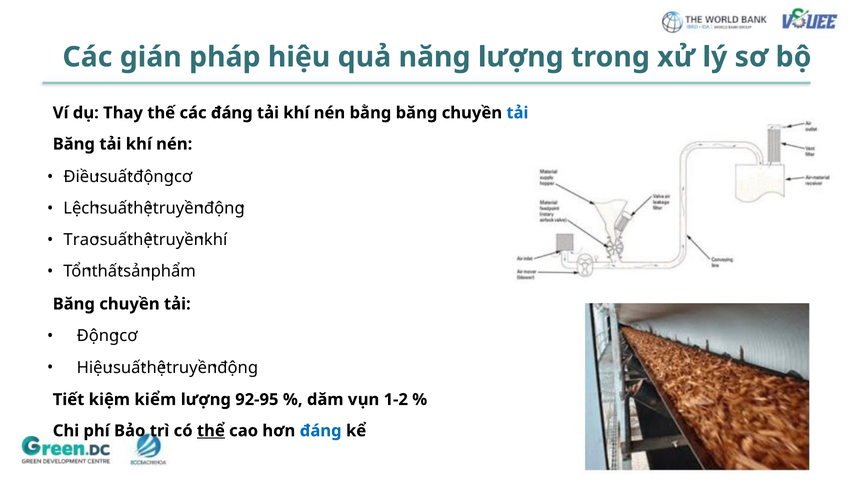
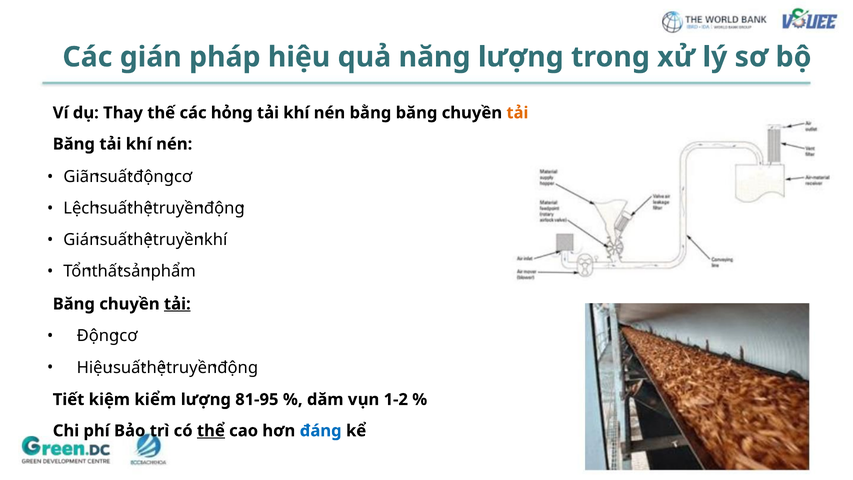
các đáng: đáng -> hỏng (232, 113)
tải colour: blue -> orange (517, 113)
Điều: Điều -> Giãn (81, 177)
Trao: Trao -> Gián (81, 240)
tải underline: none -> present (177, 304)
92-95: 92-95 -> 81-95 (257, 399)
